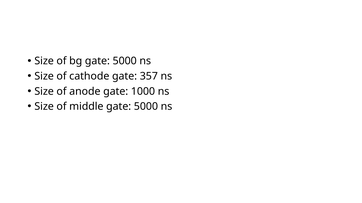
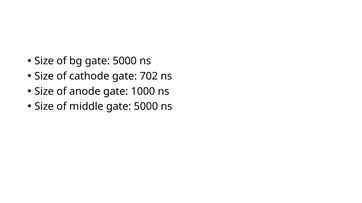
357: 357 -> 702 (149, 76)
